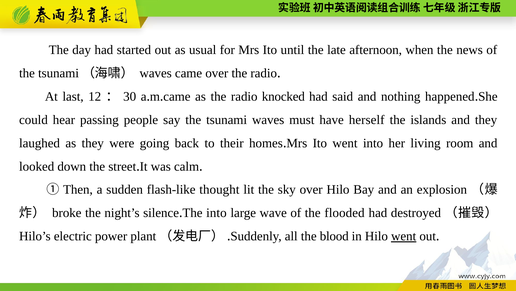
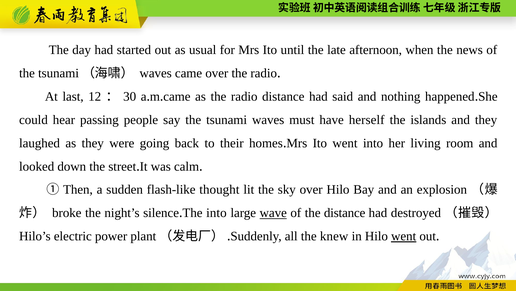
radio knocked: knocked -> distance (283, 96)
wave underline: none -> present (273, 212)
the flooded: flooded -> distance (345, 212)
blood: blood -> knew (334, 236)
